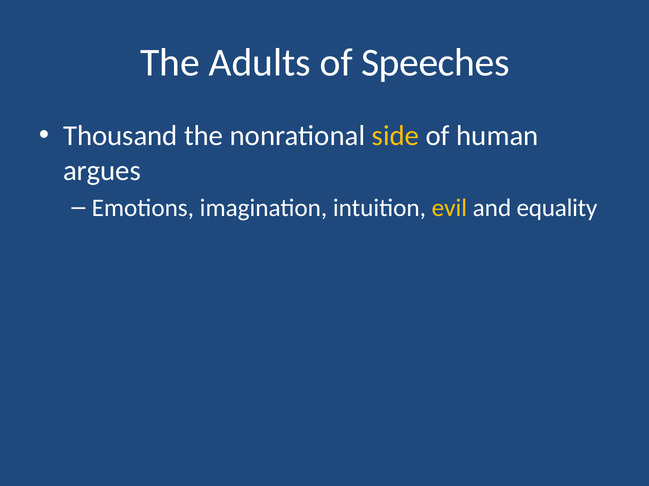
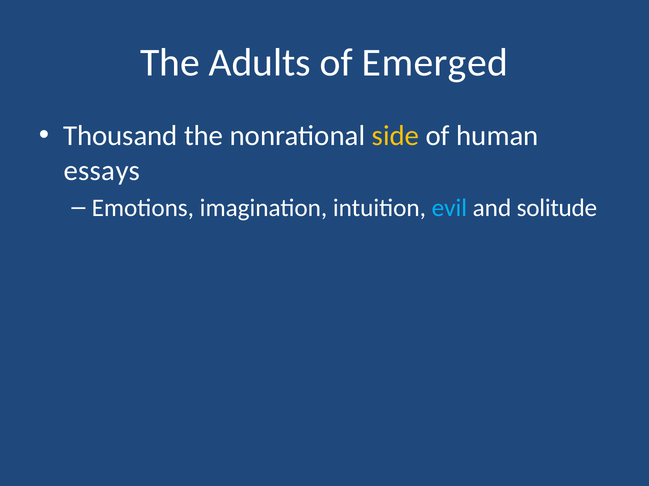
Speeches: Speeches -> Emerged (435, 63)
argues: argues -> essays (102, 171)
evil colour: yellow -> light blue (449, 208)
equality: equality -> solitude (557, 208)
